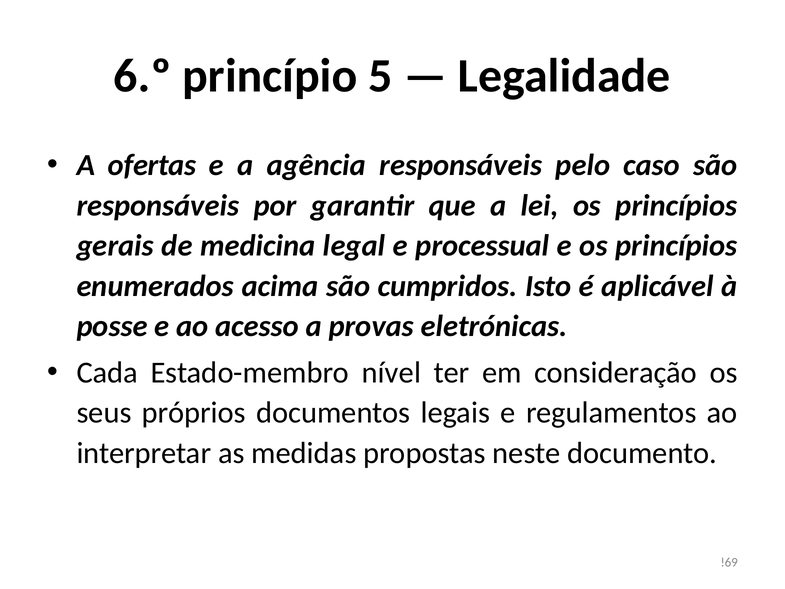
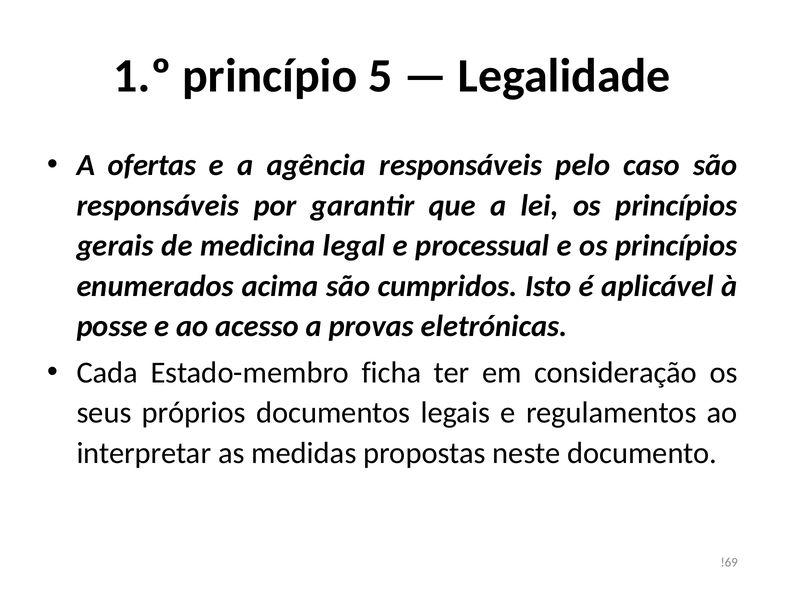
6.º: 6.º -> 1.º (142, 76)
nível: nível -> ficha (391, 373)
